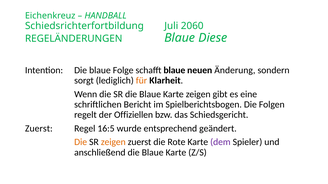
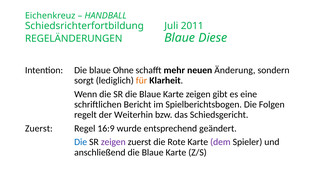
2060: 2060 -> 2011 (192, 26)
Folge: Folge -> Ohne (123, 70)
schafft blaue: blaue -> mehr (174, 70)
Offiziellen: Offiziellen -> Weiterhin (134, 115)
16:5: 16:5 -> 16:9 (106, 129)
Die colour: orange -> blue (81, 142)
zeigen colour: orange -> purple (113, 142)
